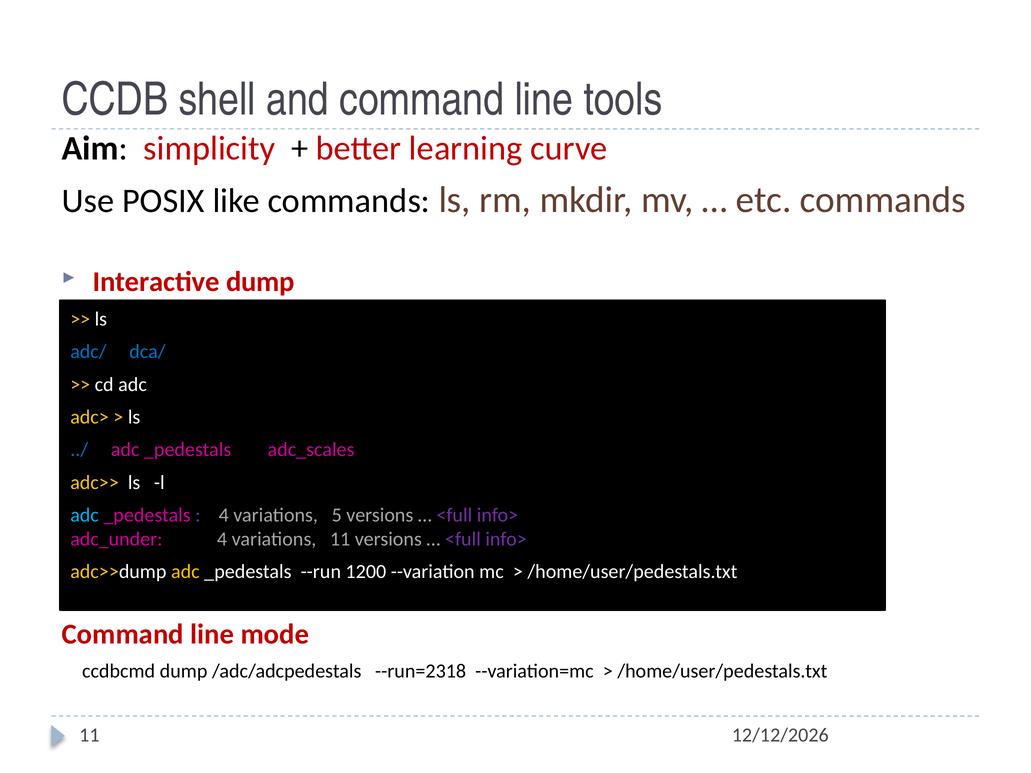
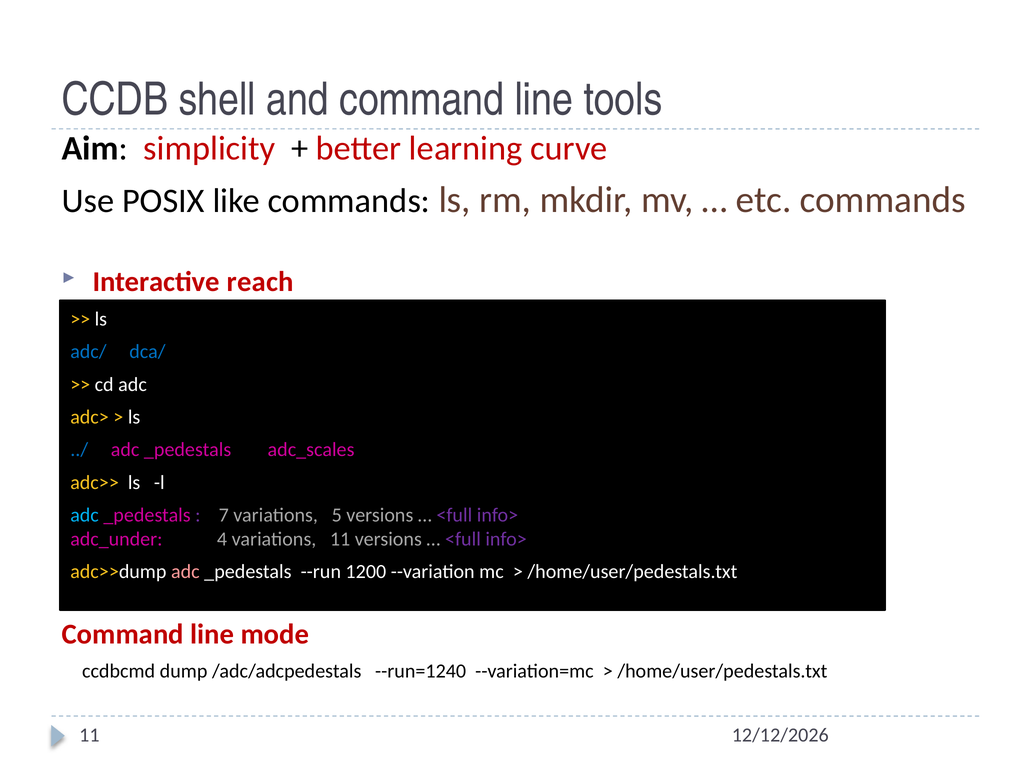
Interactive dump: dump -> reach (260, 282)
4: 4 -> 7 (224, 515)
adc colour: yellow -> pink (185, 572)
--run=2318: --run=2318 -> --run=1240 (421, 671)
